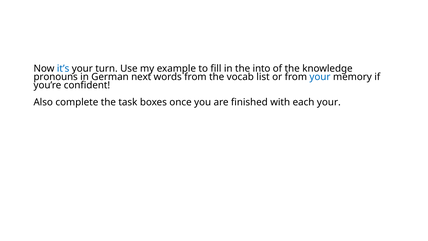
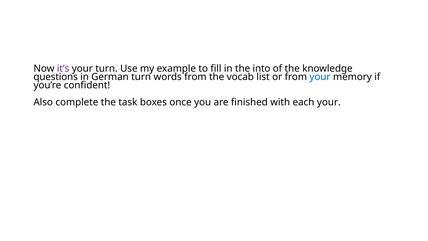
it’s colour: blue -> purple (63, 68)
pronouns: pronouns -> questions (56, 77)
German next: next -> turn (141, 77)
